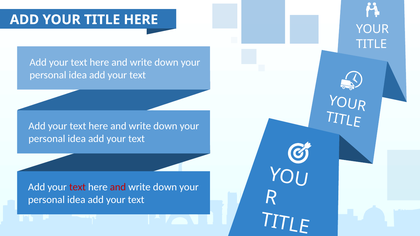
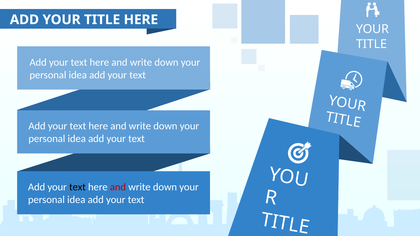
text colour: red -> black (78, 187)
